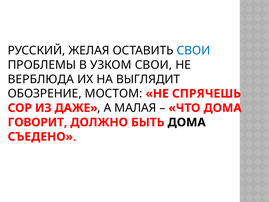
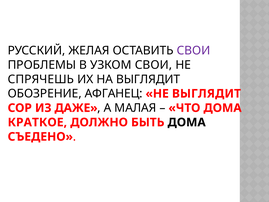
СВОИ colour: blue -> purple (194, 50)
ВЕРБЛЮДА: ВЕРБЛЮДА -> СПРЯЧЕШЬ (41, 79)
МОСТОМ: МОСТОМ -> АФГАНЕЦ (114, 94)
НЕ СПРЯЧЕШЬ: СПРЯЧЕШЬ -> ВЫГЛЯДИТ (206, 94)
ГОВОРИТ: ГОВОРИТ -> КРАТКОЕ (37, 122)
